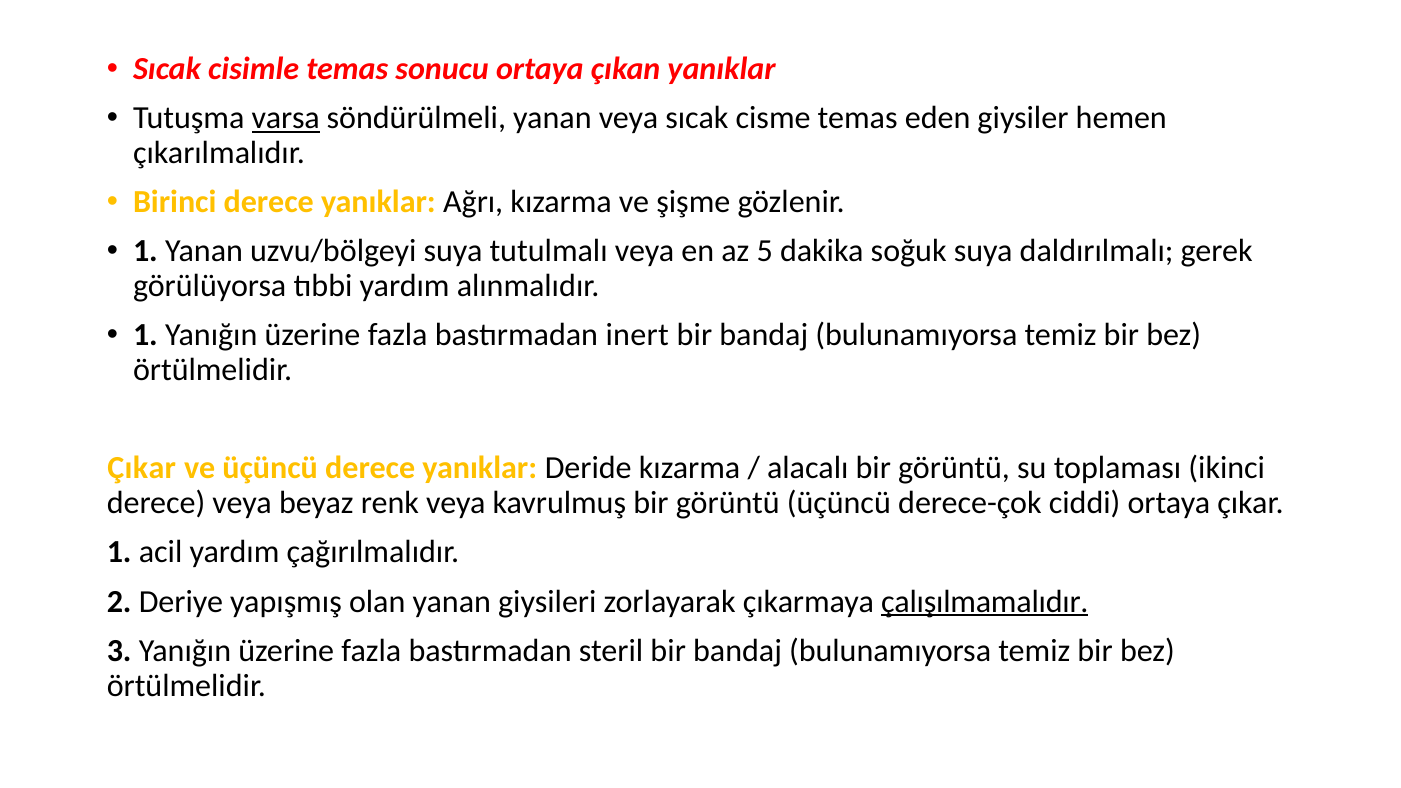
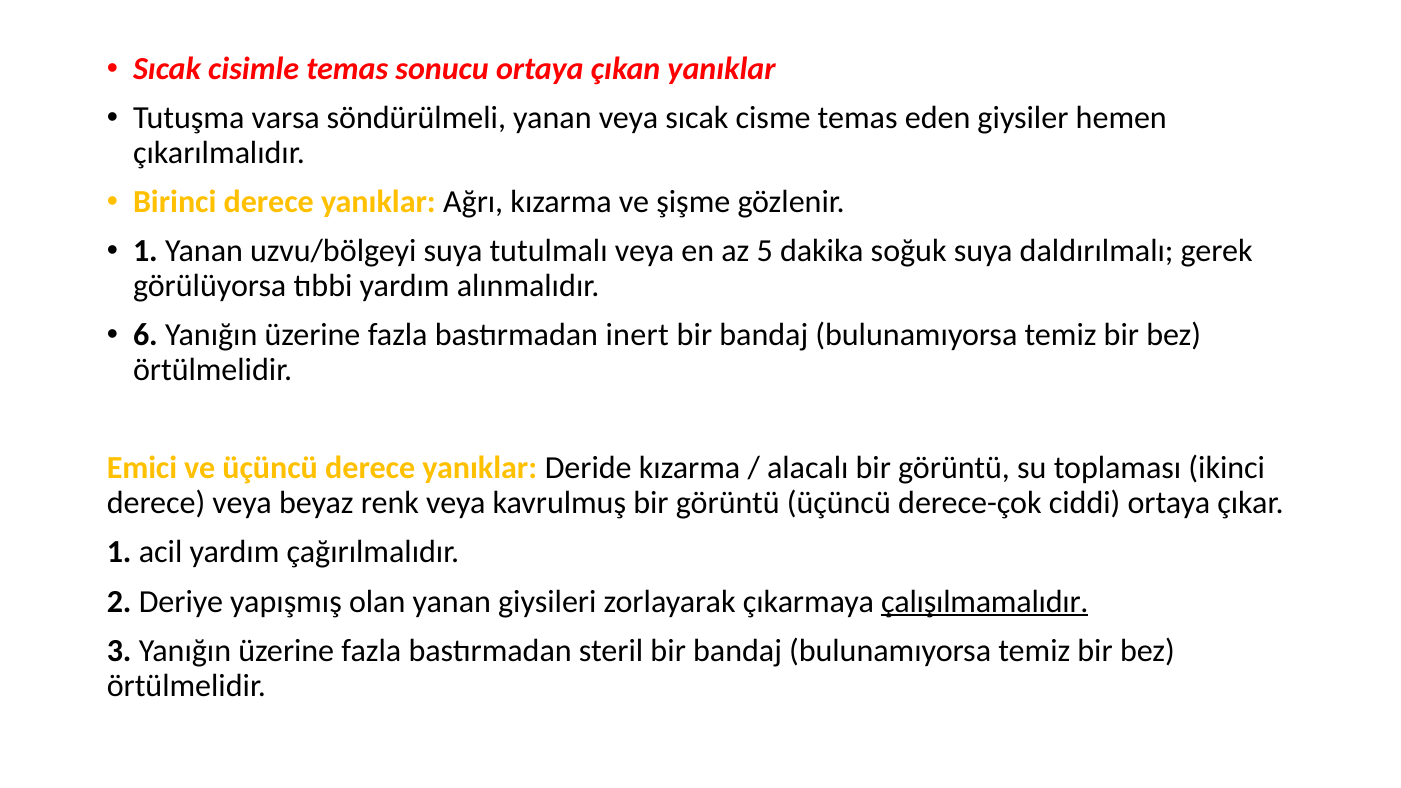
varsa underline: present -> none (286, 118)
1: 1 -> 6 (145, 335)
Çıkar: Çıkar -> Emici (142, 468)
